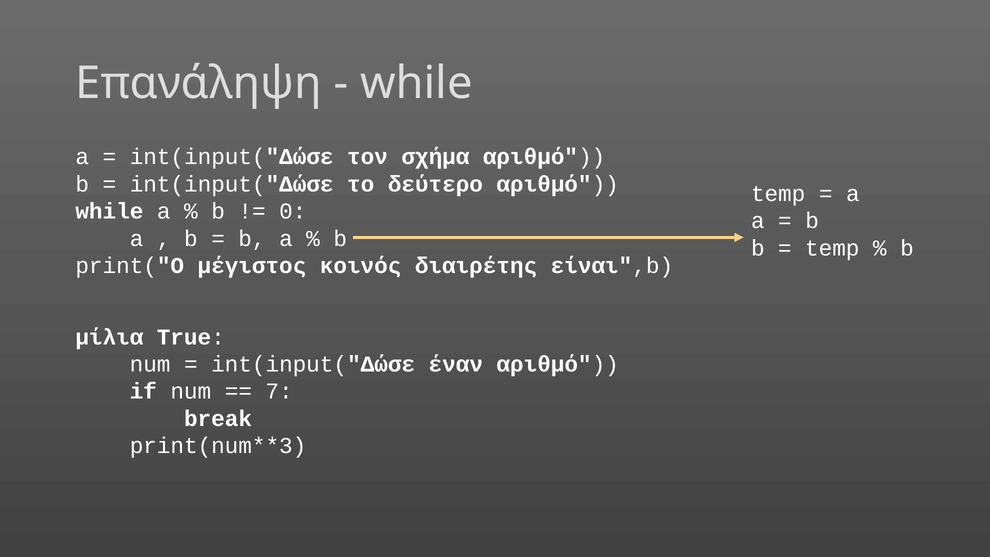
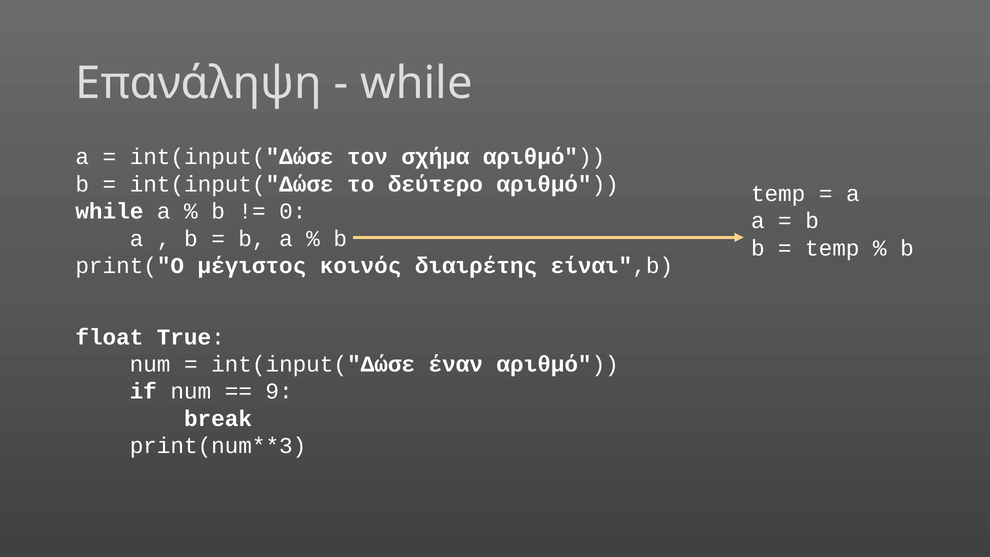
μίλια: μίλια -> float (109, 337)
7: 7 -> 9 (279, 391)
